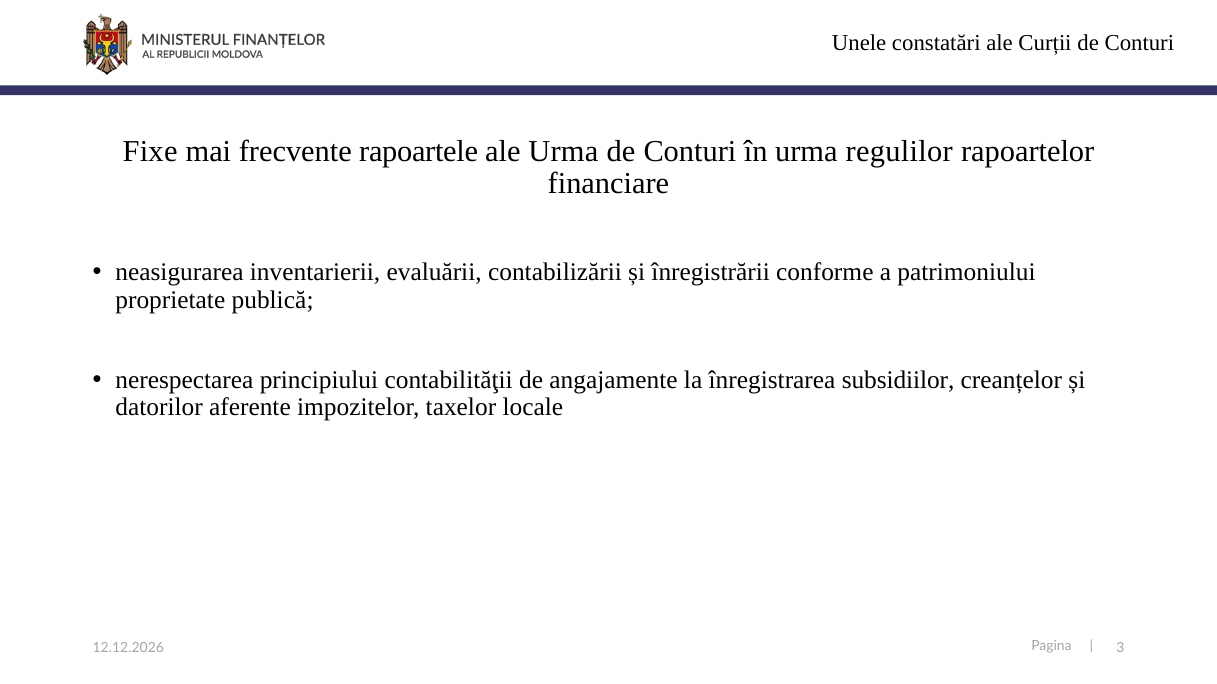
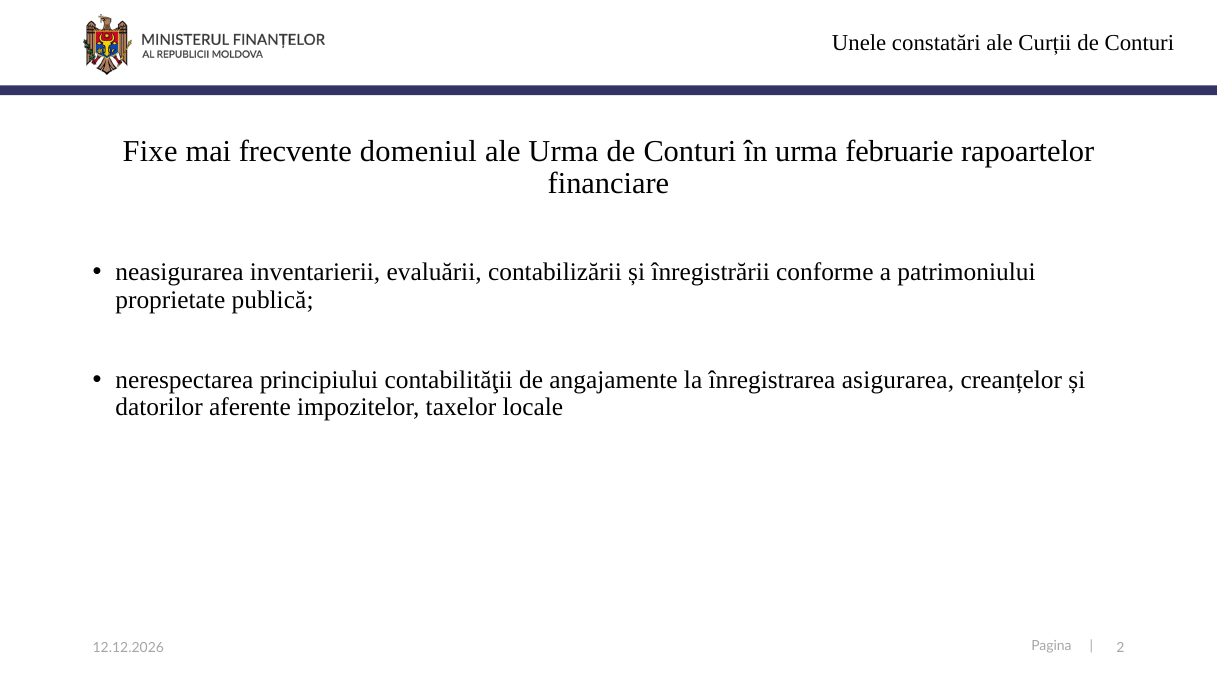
rapoartele: rapoartele -> domeniul (418, 151)
regulilor: regulilor -> februarie (899, 151)
subsidiilor: subsidiilor -> asigurarea (898, 380)
3: 3 -> 2 (1120, 648)
